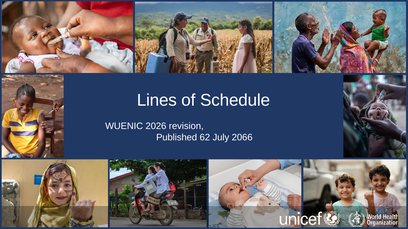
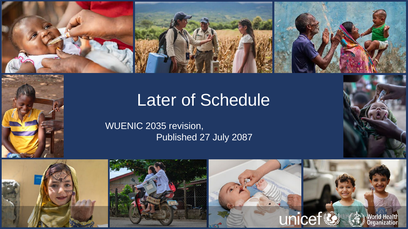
Lines: Lines -> Later (157, 100)
2026: 2026 -> 2035 (156, 126)
62: 62 -> 27 (205, 138)
2066: 2066 -> 2087 (242, 138)
